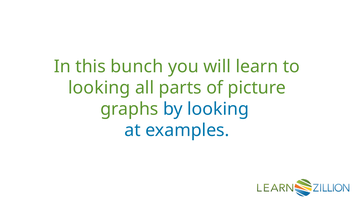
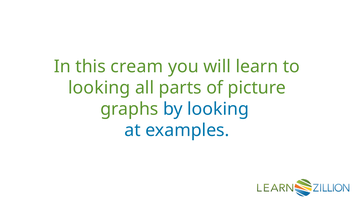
bunch: bunch -> cream (137, 67)
